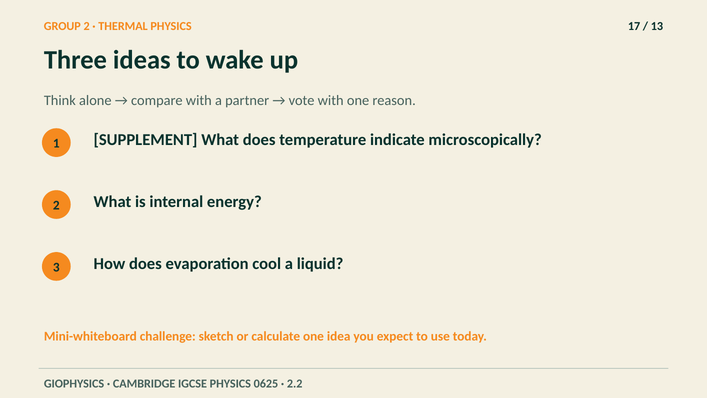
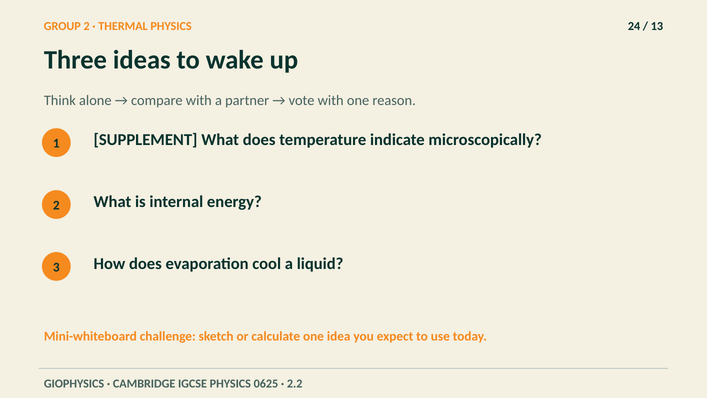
17: 17 -> 24 (634, 26)
